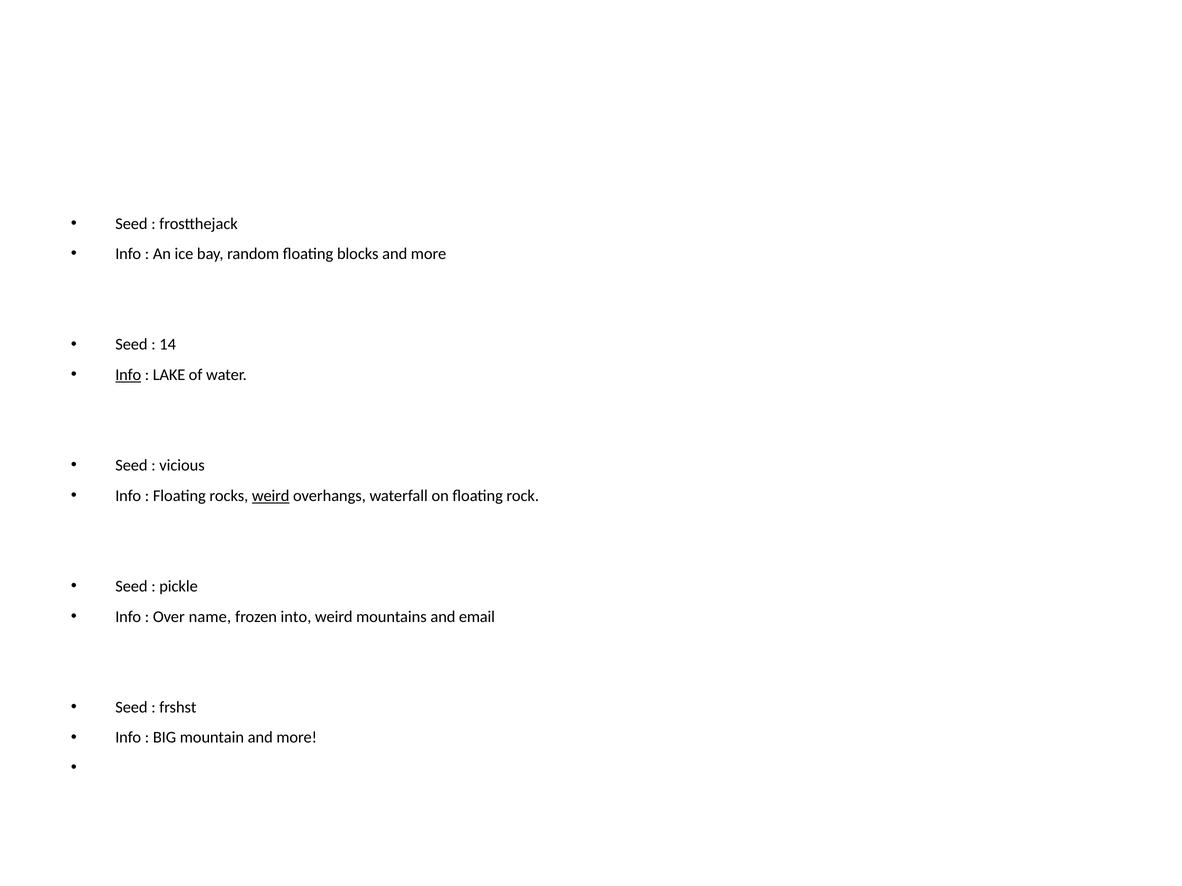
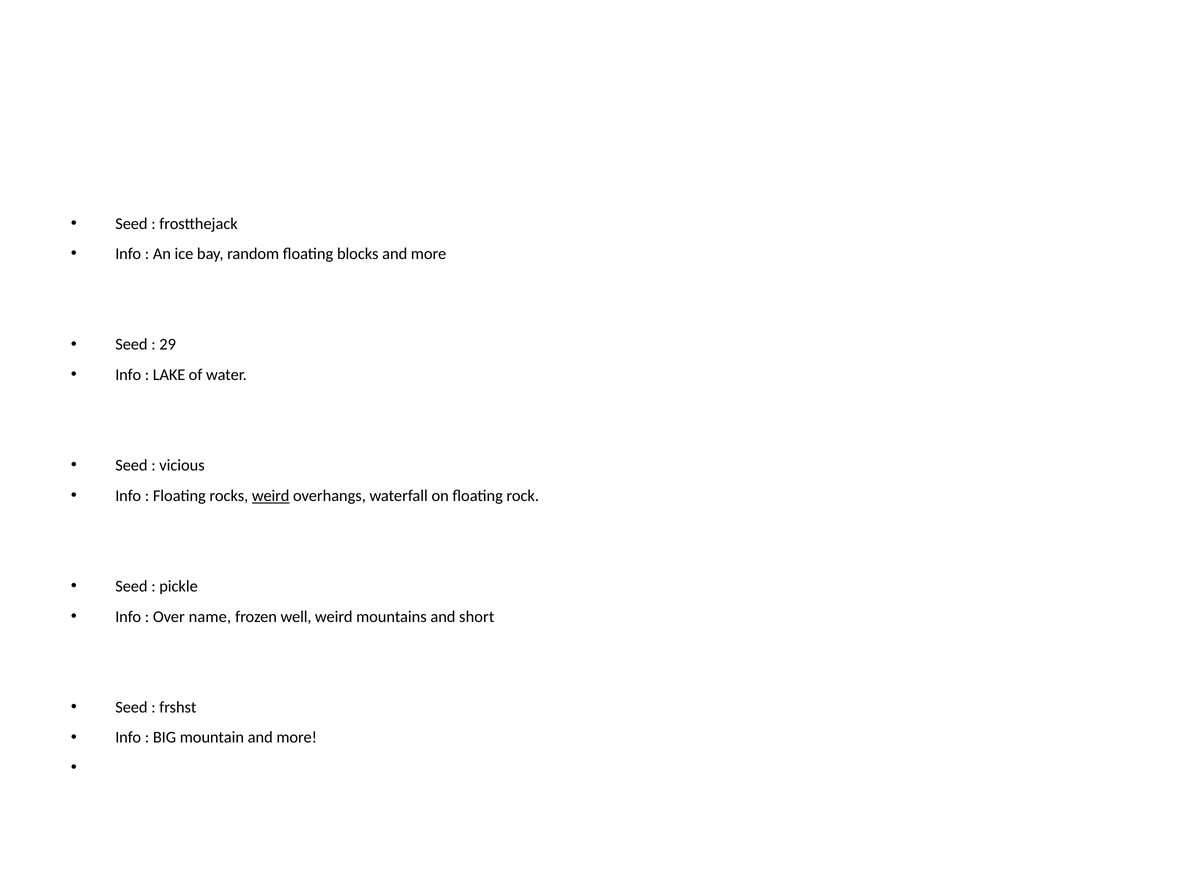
14: 14 -> 29 (168, 345)
Info underline: present -> none (128, 375)
into: into -> well (296, 617)
email: email -> short (477, 617)
